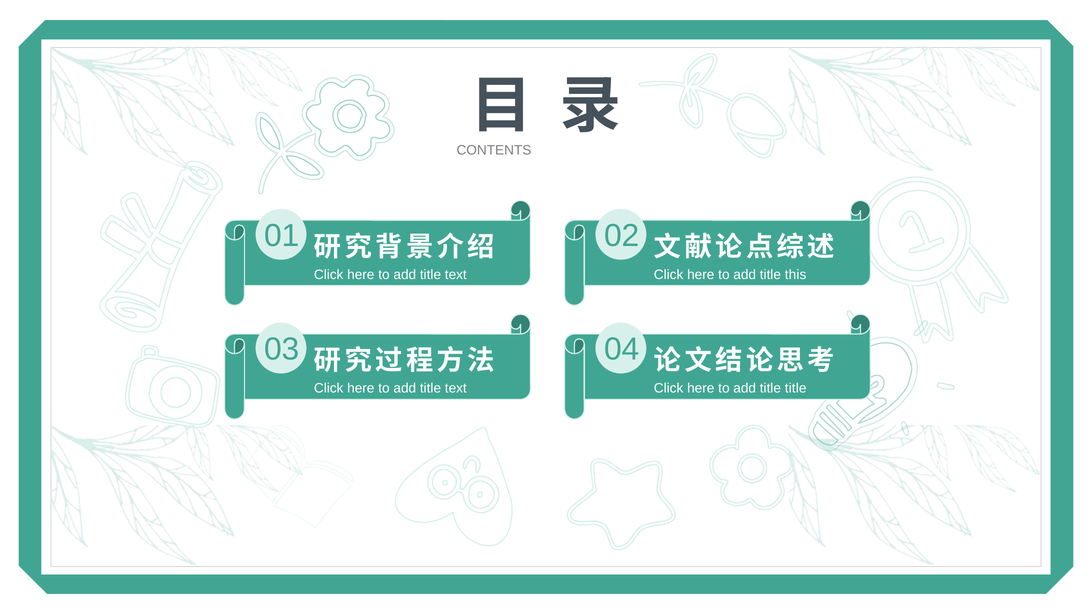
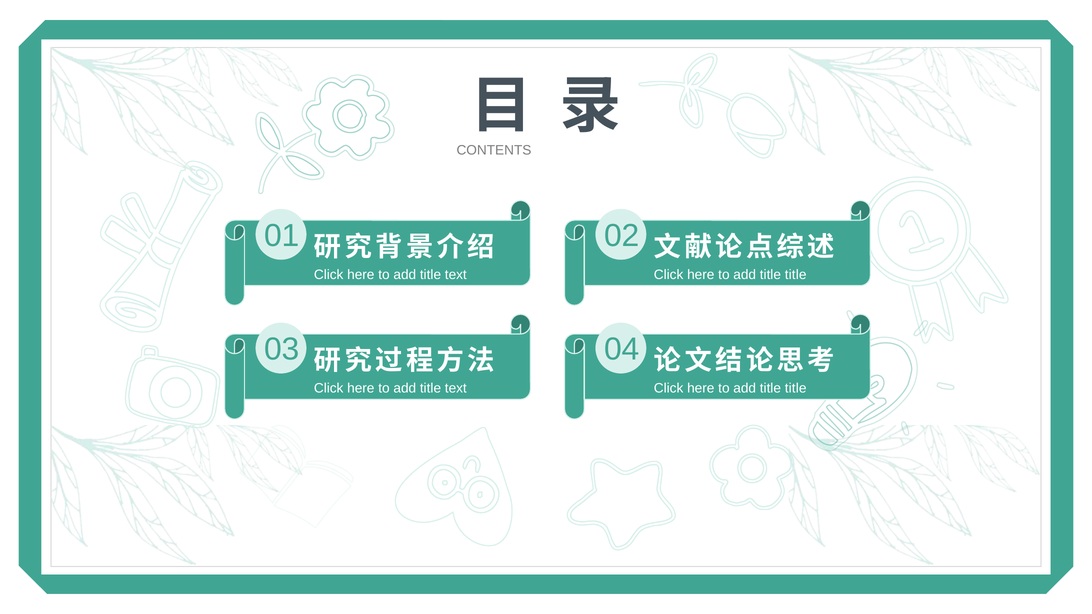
this: this -> title (796, 275)
